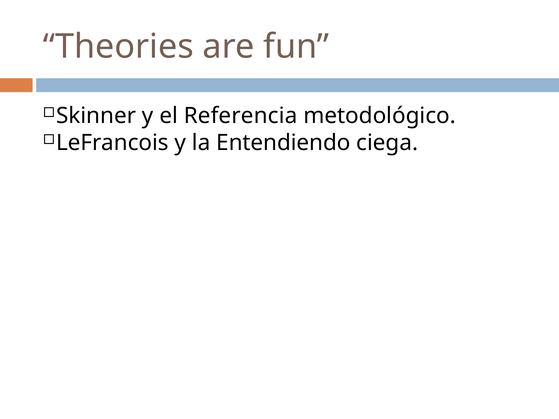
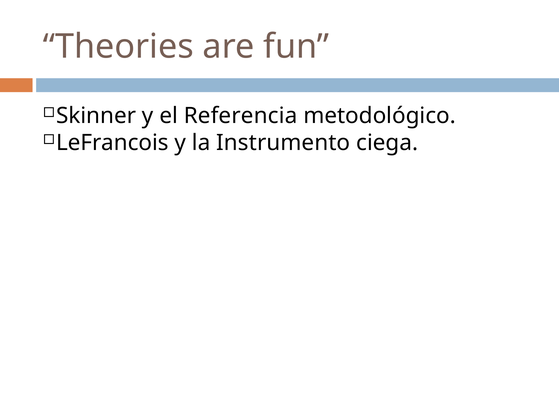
Entendiendo: Entendiendo -> Instrumento (283, 143)
